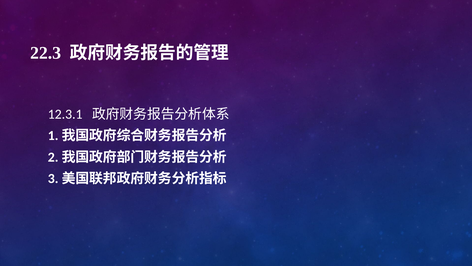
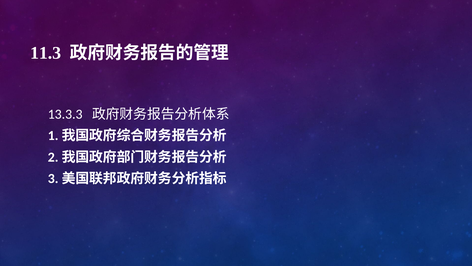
22.3: 22.3 -> 11.3 (46, 53)
12.3.1: 12.3.1 -> 13.3.3 (65, 114)
